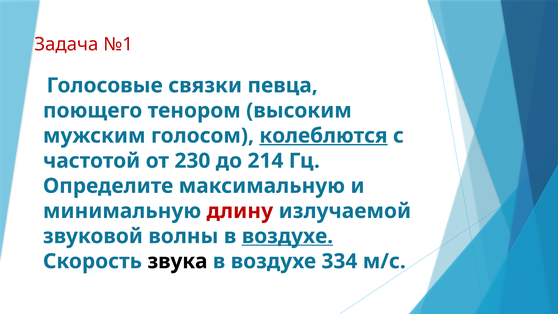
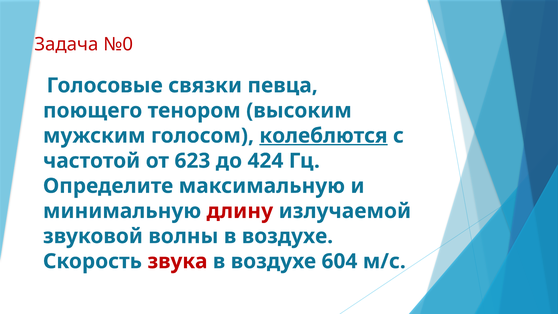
№1: №1 -> №0 (118, 44)
230: 230 -> 623 (192, 161)
214: 214 -> 424 (265, 161)
воздухе underline: present -> none (287, 236)
звука colour: black -> red (177, 261)
334: 334 -> 604 (339, 261)
